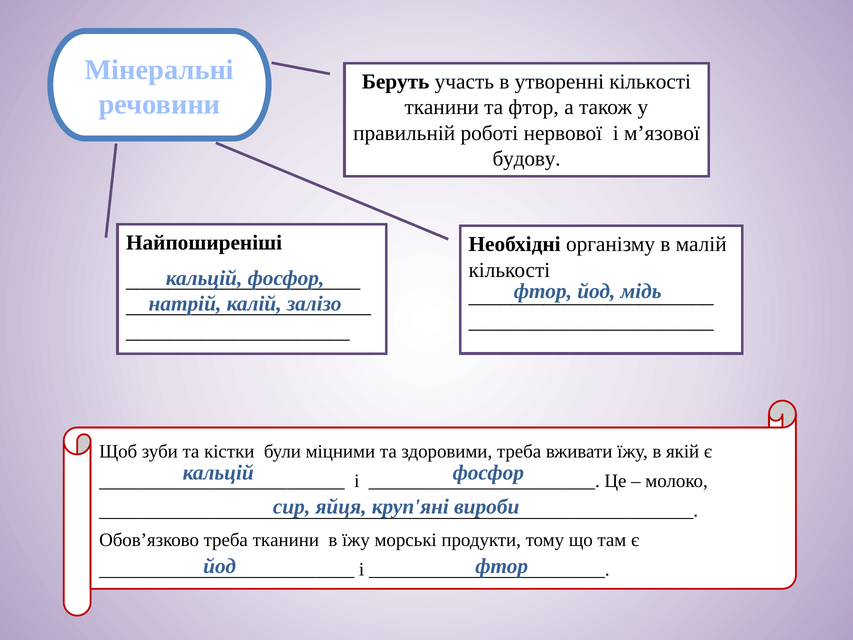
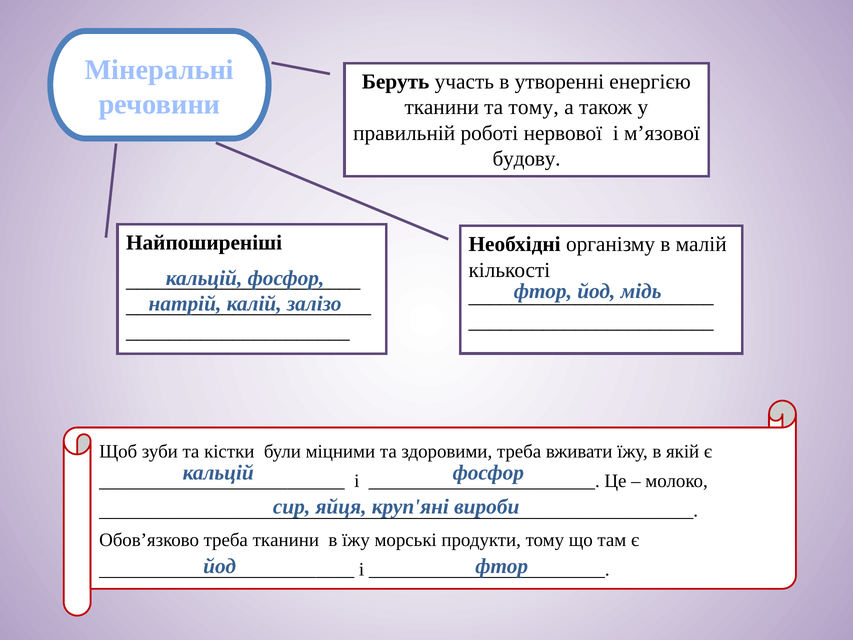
утворенні кількості: кількості -> енергією (650, 82)
та фтор: фтор -> тому (534, 107)
